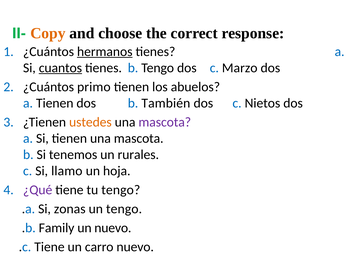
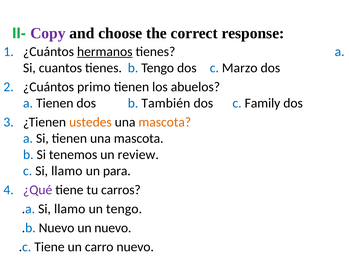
Copy colour: orange -> purple (48, 33)
cuantos underline: present -> none (60, 68)
Nietos: Nietos -> Family (262, 103)
mascota colour: purple -> orange (165, 122)
rurales: rurales -> review (138, 154)
hoja: hoja -> para (117, 171)
tu tengo: tengo -> carros (121, 190)
.a Si zonas: zonas -> llamo (70, 209)
.b Family: Family -> Nuevo (57, 228)
